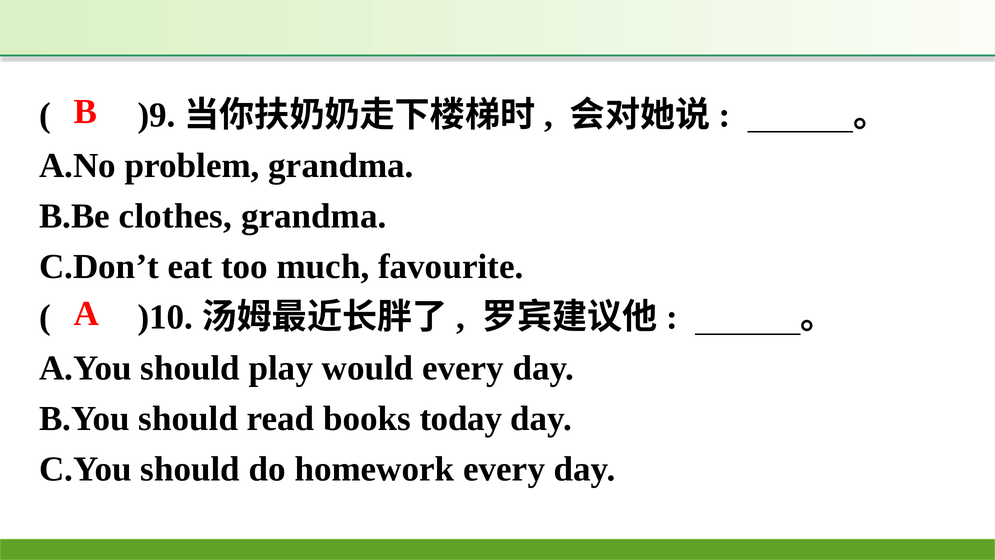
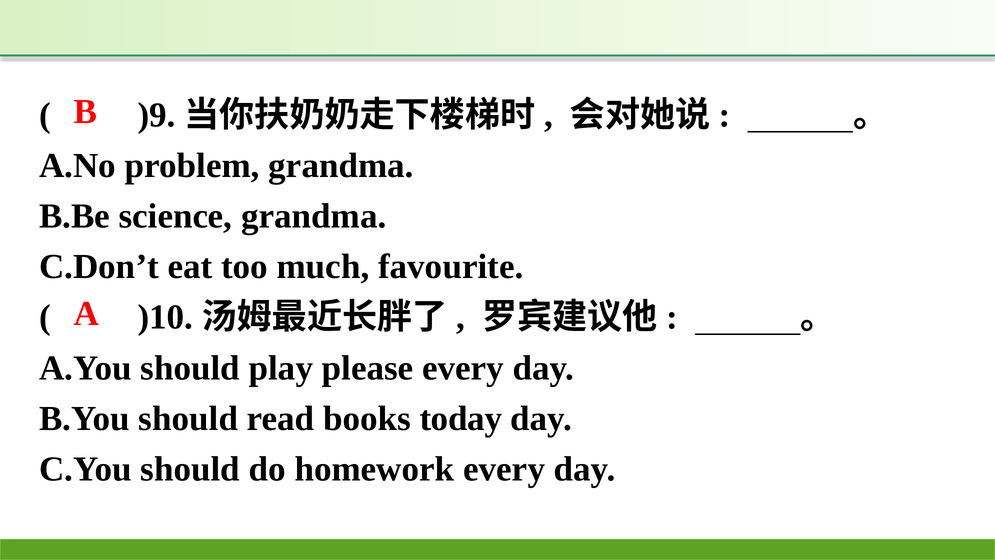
clothes: clothes -> science (176, 216)
would: would -> please (368, 368)
